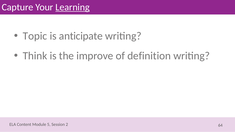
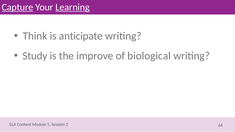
Capture underline: none -> present (18, 7)
Topic: Topic -> Think (35, 36)
Think: Think -> Study (35, 56)
definition: definition -> biological (149, 56)
